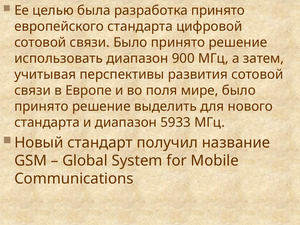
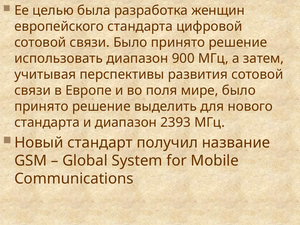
разработка принято: принято -> женщин (218, 10)
5933: 5933 -> 2393 (176, 122)
